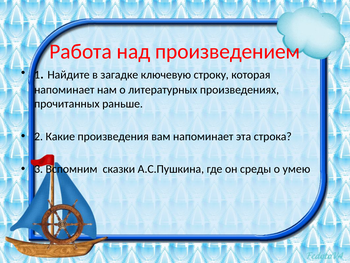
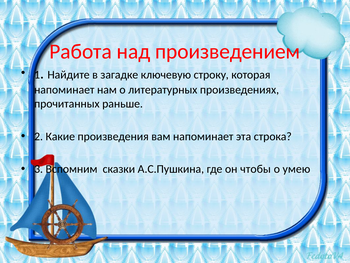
среды: среды -> чтобы (256, 169)
